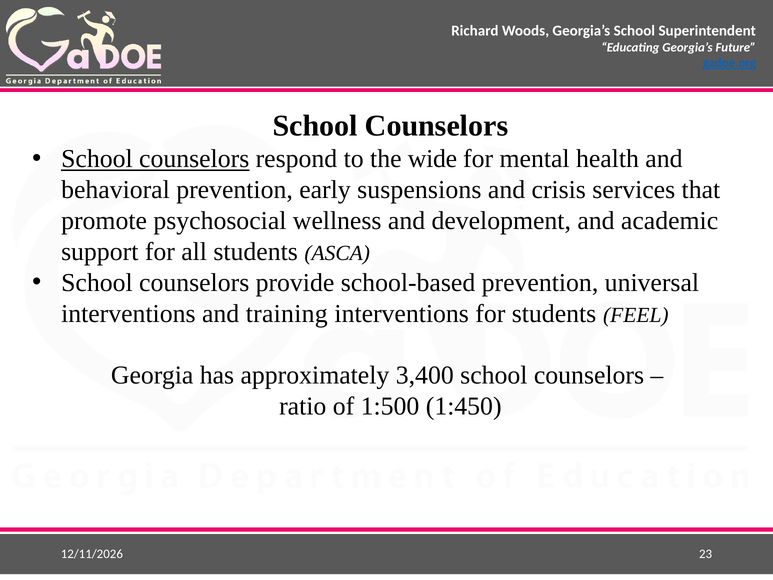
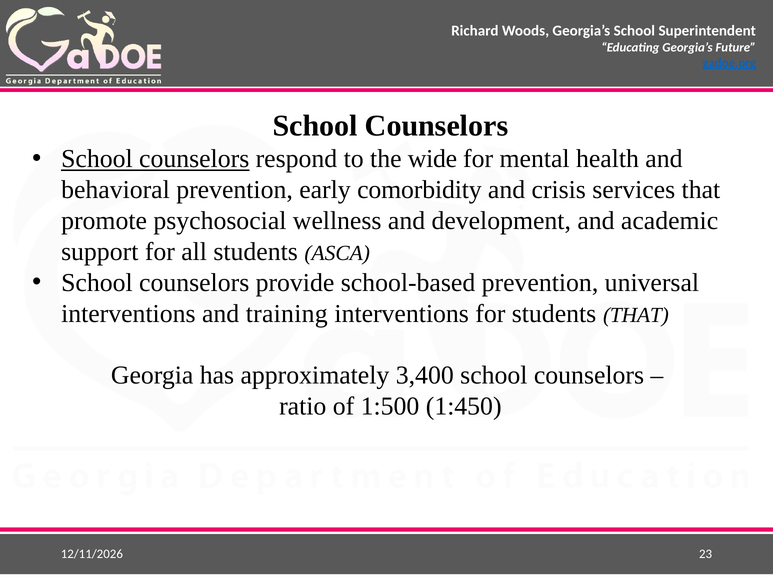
suspensions: suspensions -> comorbidity (419, 190)
students FEEL: FEEL -> THAT (636, 315)
